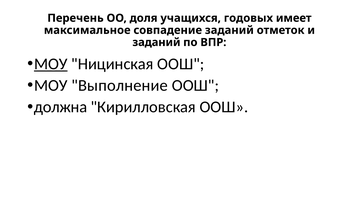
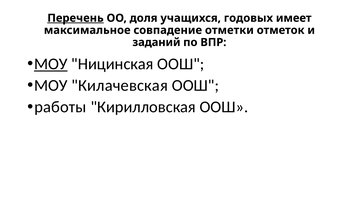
Перечень underline: none -> present (76, 18)
совпадение заданий: заданий -> отметки (229, 30)
Выполнение: Выполнение -> Килачевская (120, 85)
должна: должна -> работы (60, 107)
